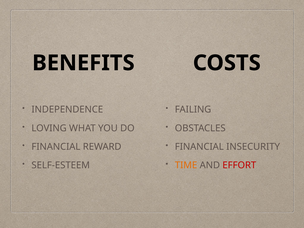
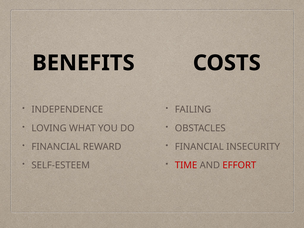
TIME colour: orange -> red (186, 165)
